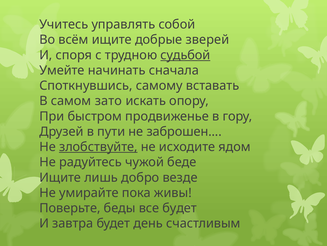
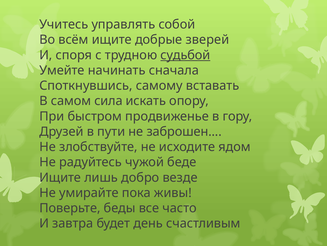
зато: зато -> сила (108, 101)
злобствуйте underline: present -> none (98, 146)
все будет: будет -> часто (180, 208)
